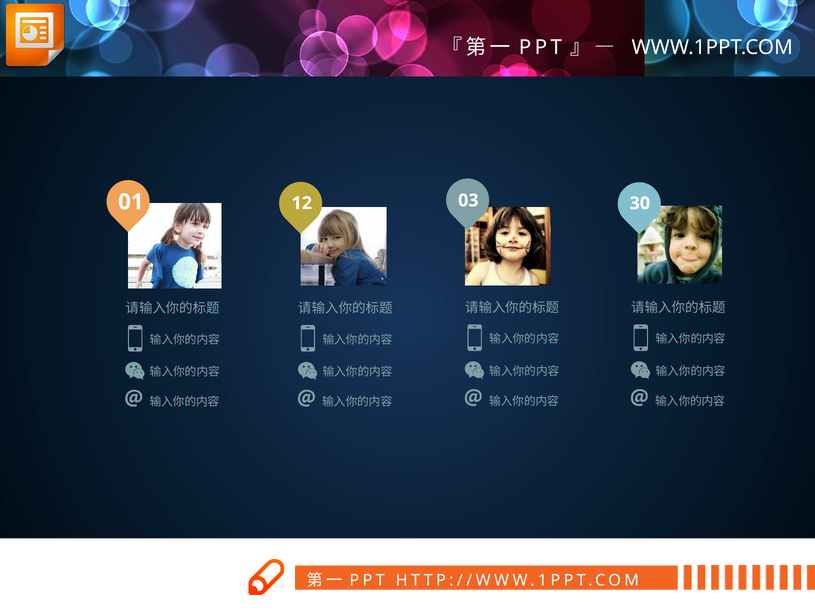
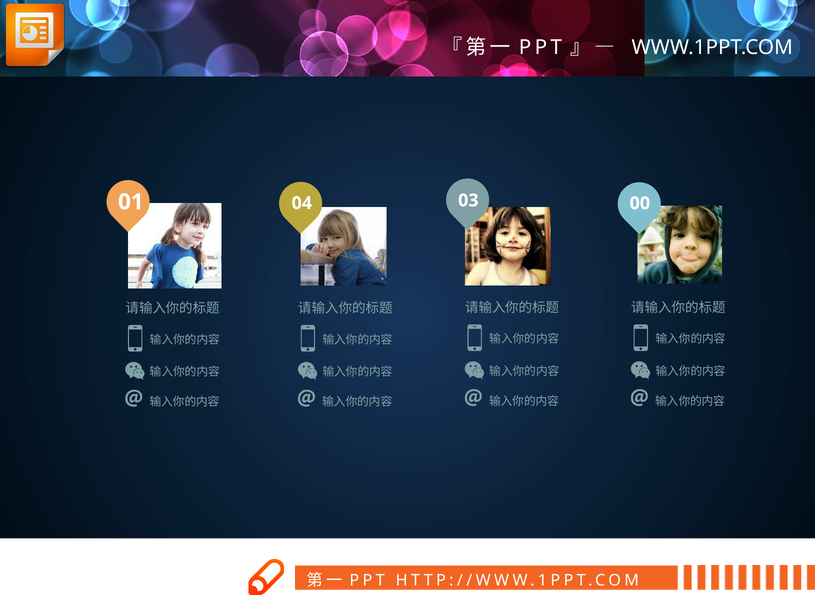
12: 12 -> 04 (302, 203)
30: 30 -> 00 (640, 203)
